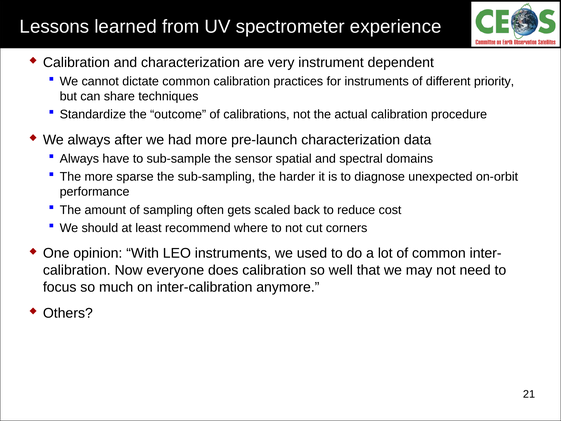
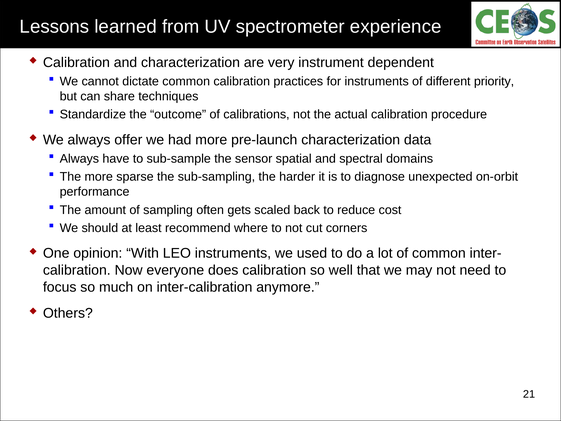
after: after -> offer (128, 140)
